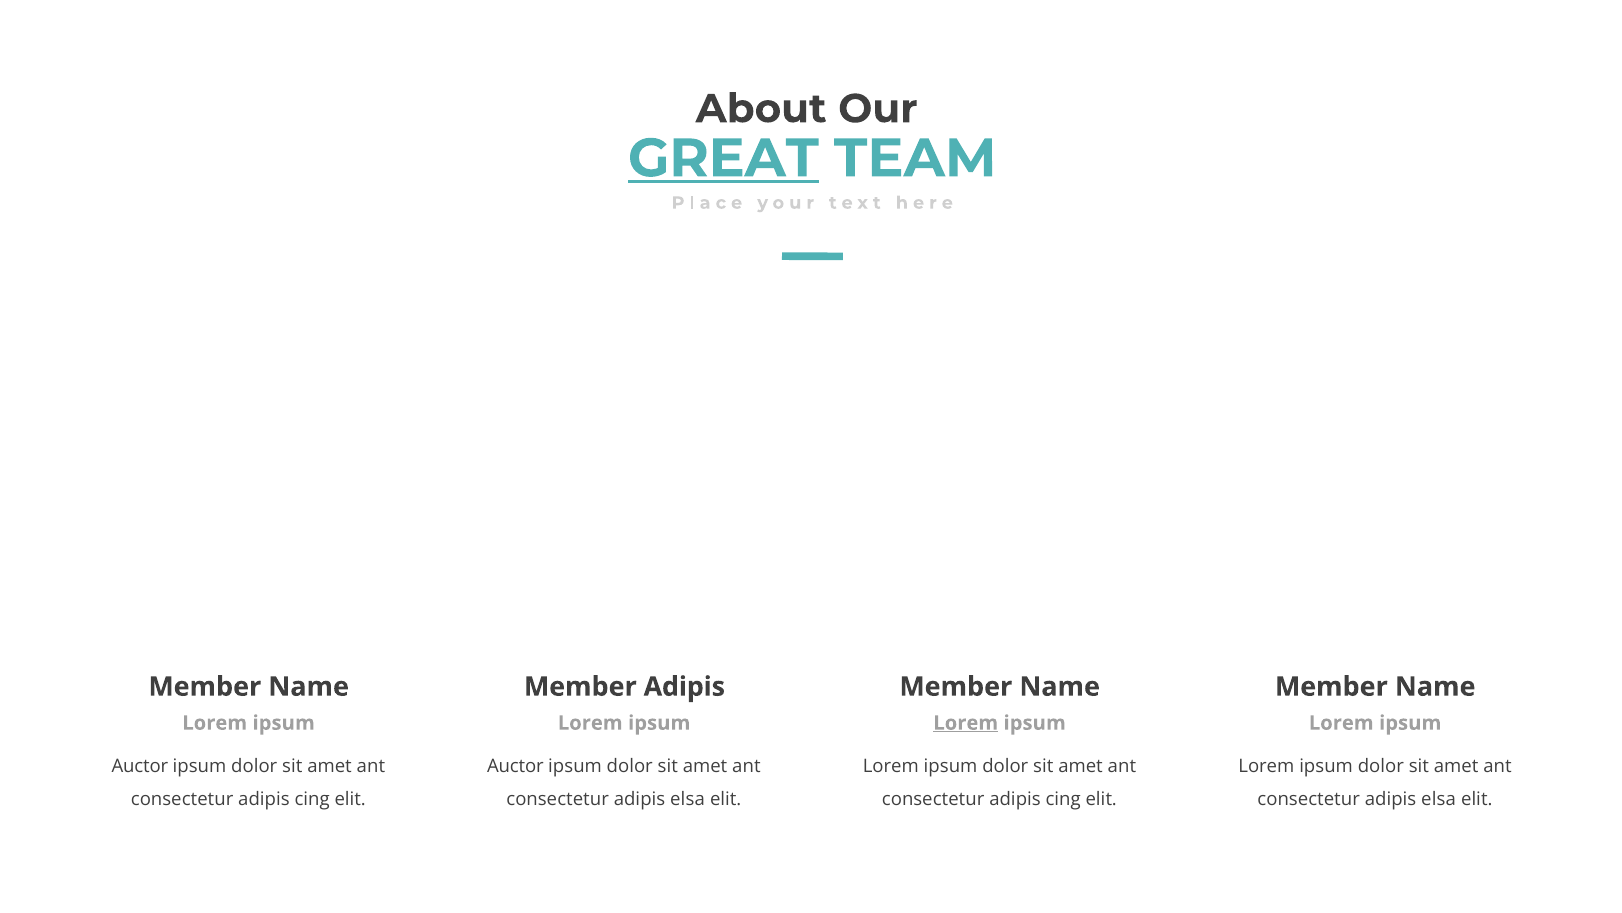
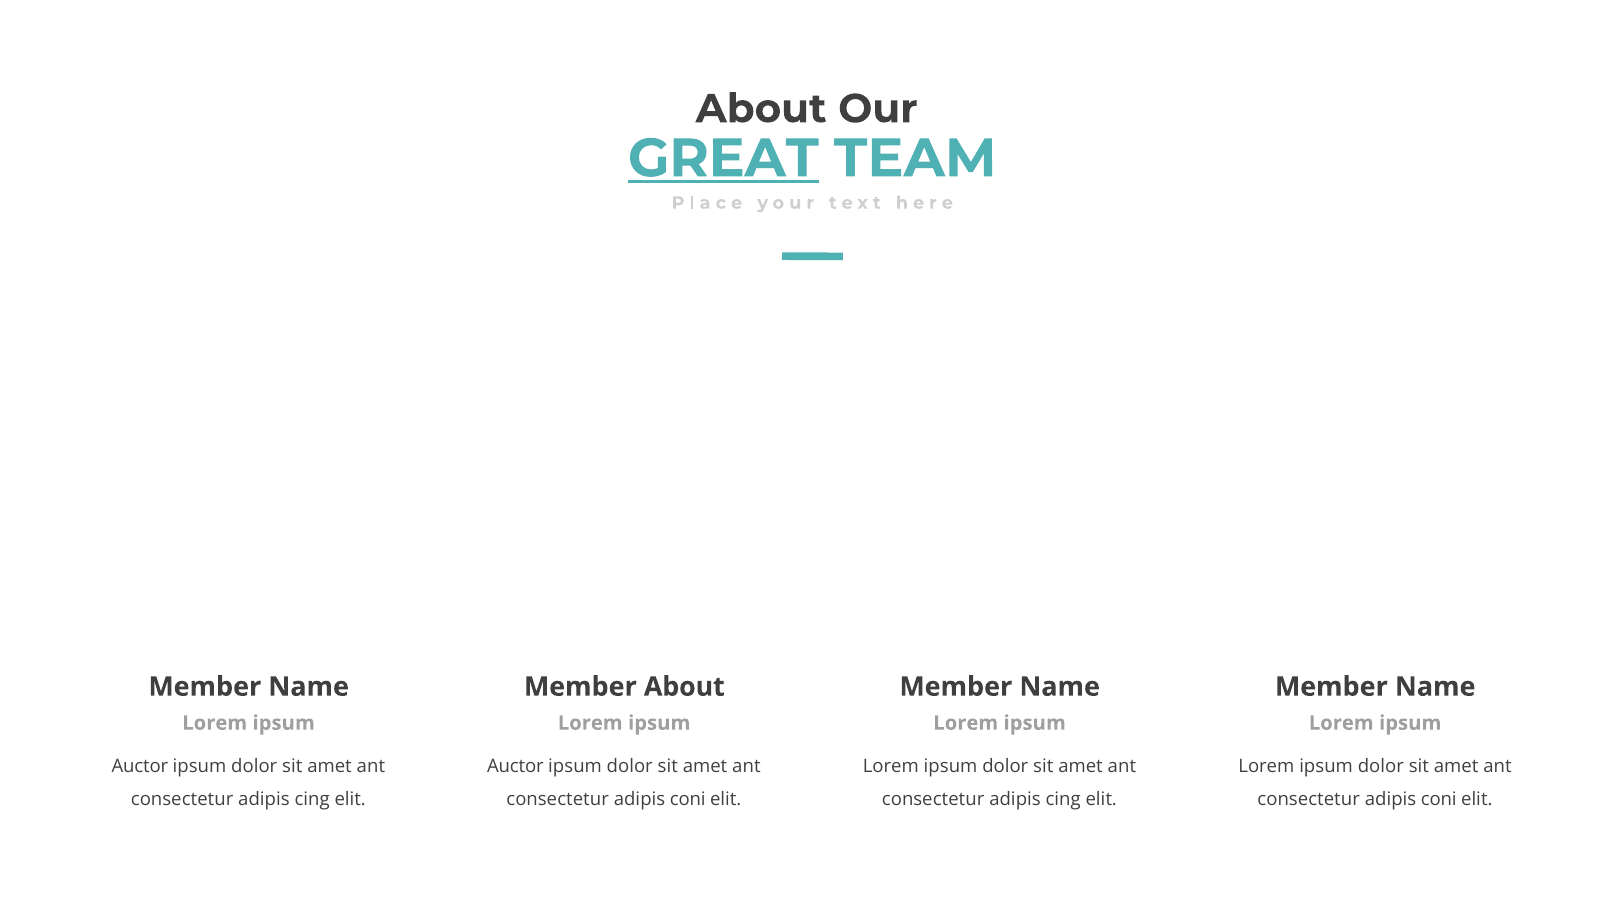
Member Adipis: Adipis -> About (684, 686)
Lorem underline: present -> none (966, 723)
elsa: elsa -> coni (688, 799)
elsa: elsa -> coni (1439, 799)
